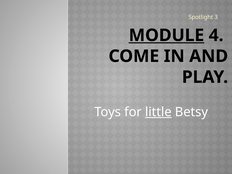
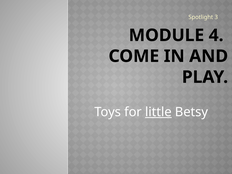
MODULE underline: present -> none (166, 35)
